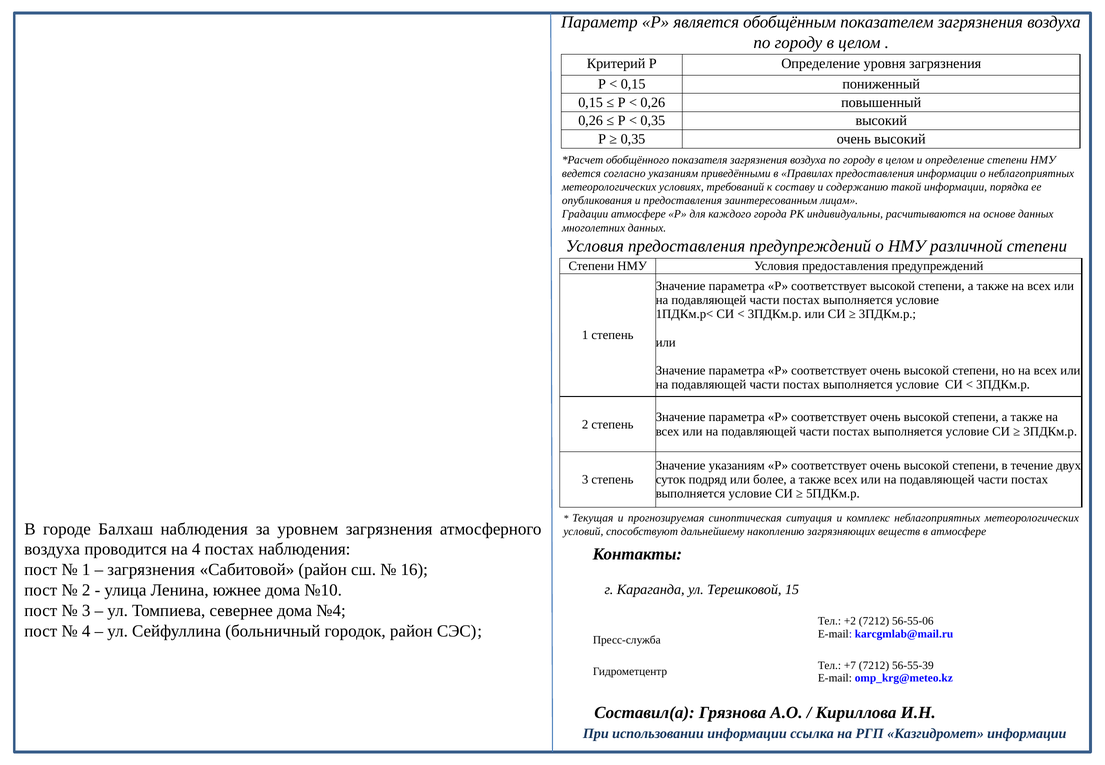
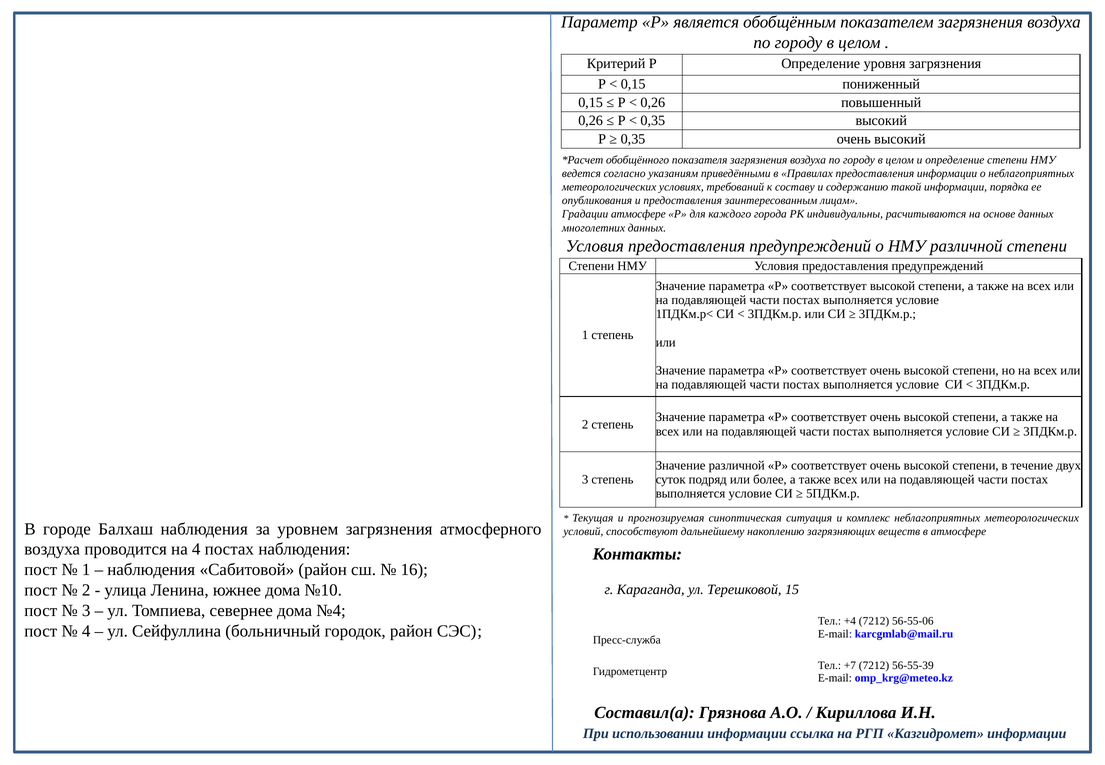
Значение указаниям: указаниям -> различной (737, 465)
загрязнения: загрязнения -> наблюдения (151, 570)
+2: +2 -> +4 (850, 621)
